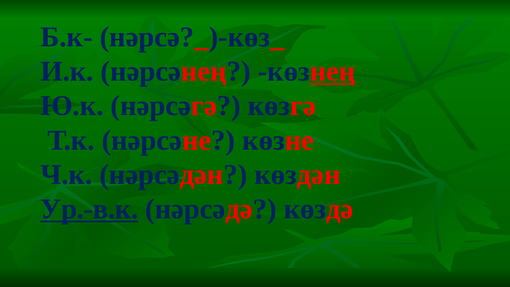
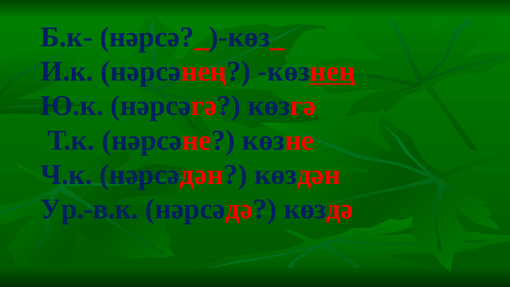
Ур.-в.к underline: present -> none (89, 209)
